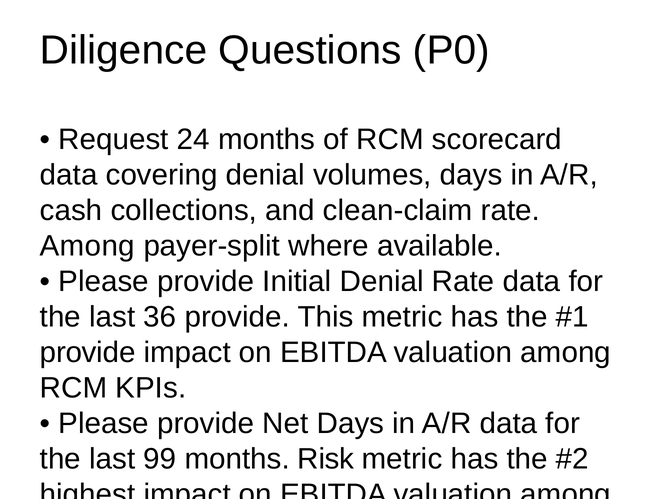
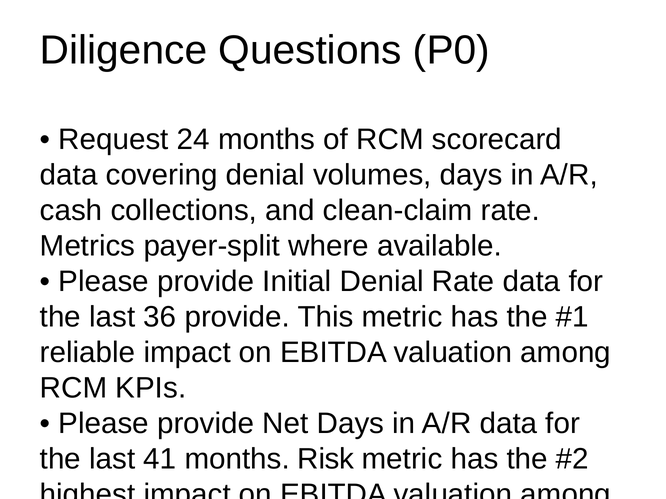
Among: Among -> Metrics (88, 246)
provide: provide -> reliable (88, 353)
99: 99 -> 41 (160, 459)
